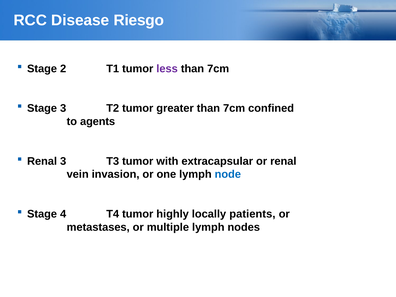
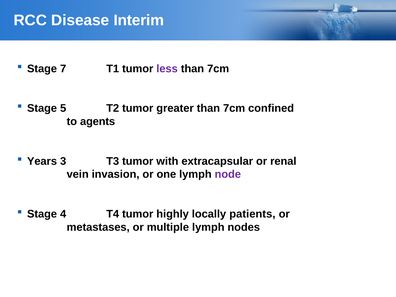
Riesgo: Riesgo -> Interim (139, 20)
2: 2 -> 7 (63, 69)
Stage 3: 3 -> 5 (63, 108)
Renal: Renal -> Years (42, 161)
node colour: blue -> purple (228, 174)
